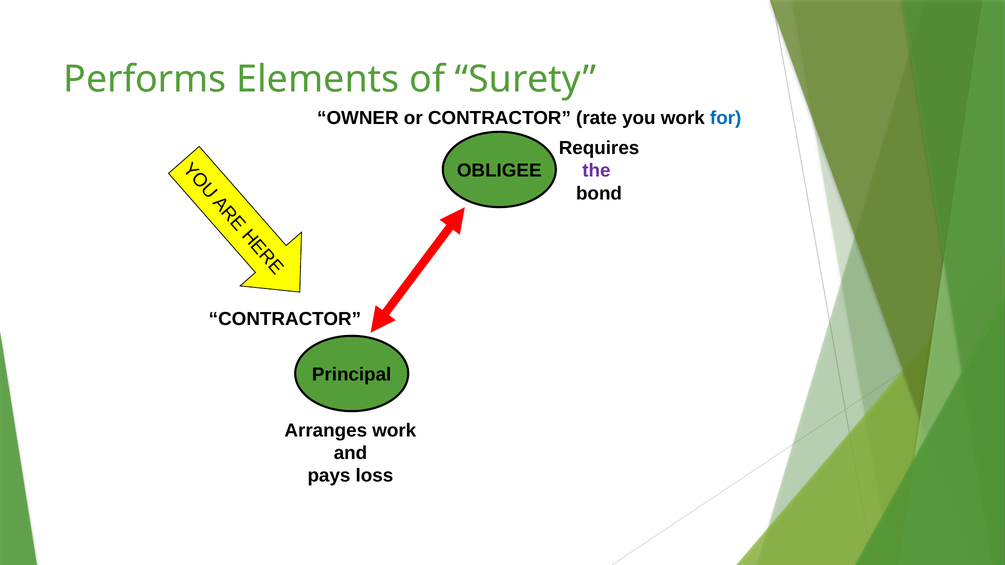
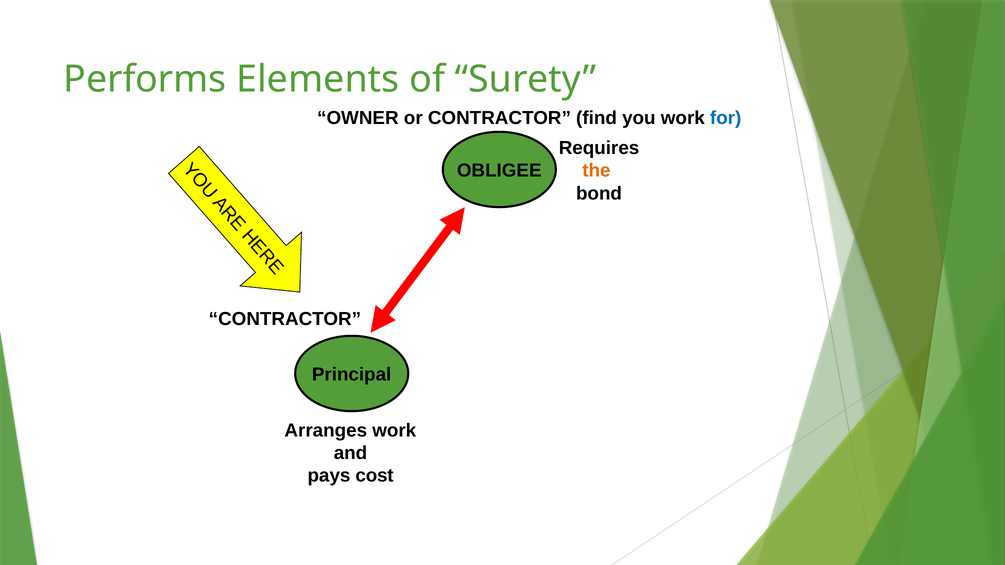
rate: rate -> find (597, 118)
the colour: purple -> orange (596, 171)
loss: loss -> cost (375, 476)
